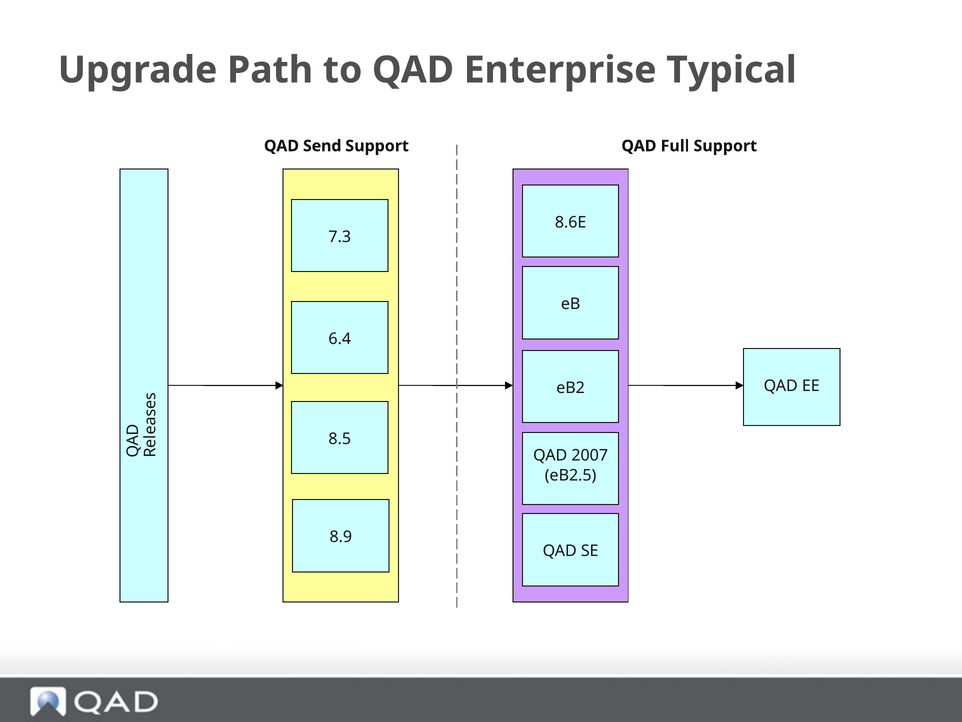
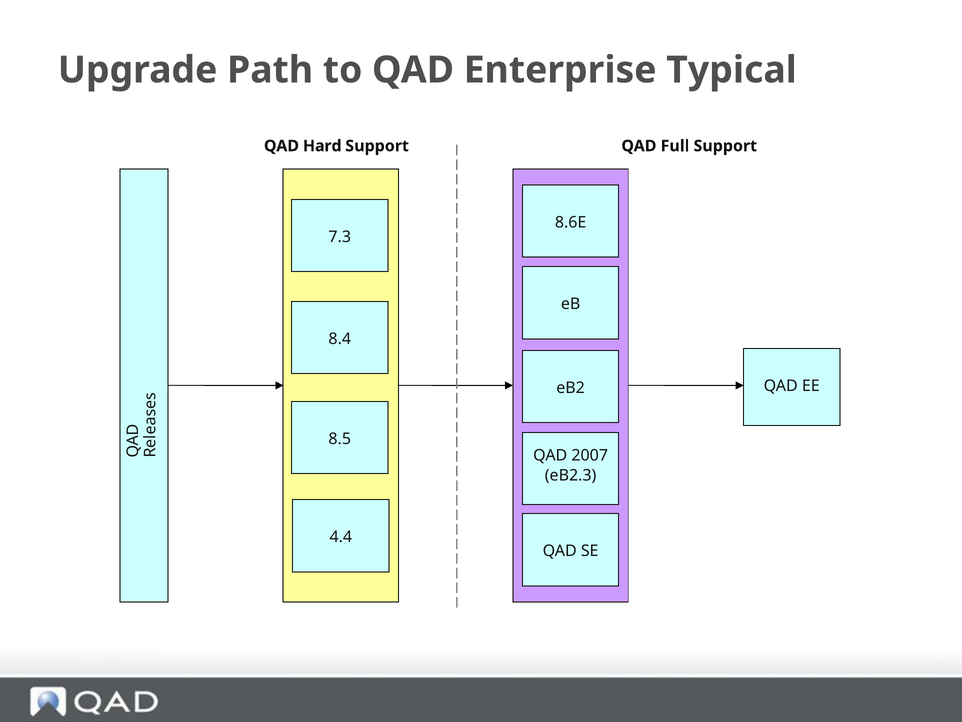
Send: Send -> Hard (322, 146)
6.4: 6.4 -> 8.4 (340, 339)
eB2.5: eB2.5 -> eB2.3 (571, 475)
8.9: 8.9 -> 4.4 (341, 537)
